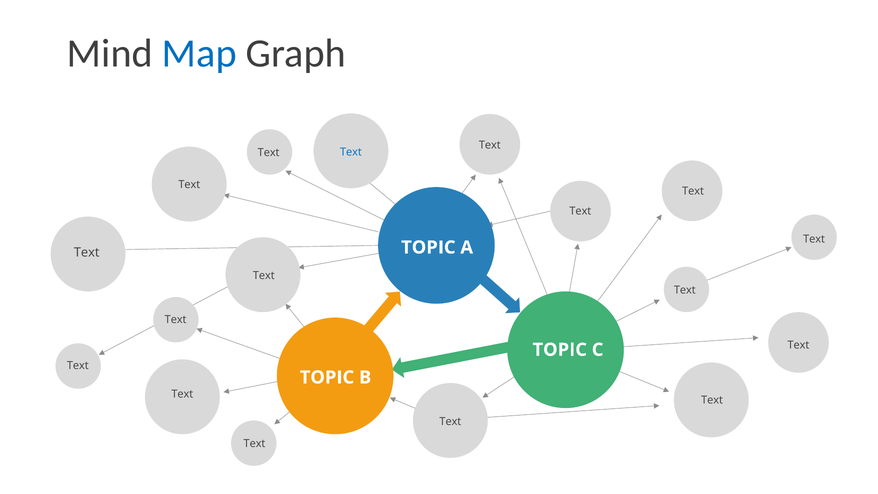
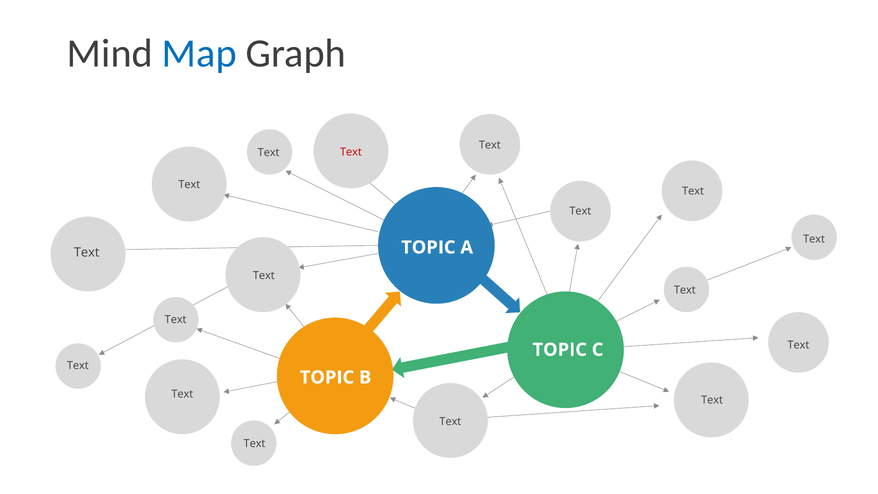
Text colour: blue -> red (351, 152)
